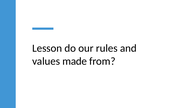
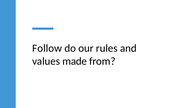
Lesson: Lesson -> Follow (47, 49)
